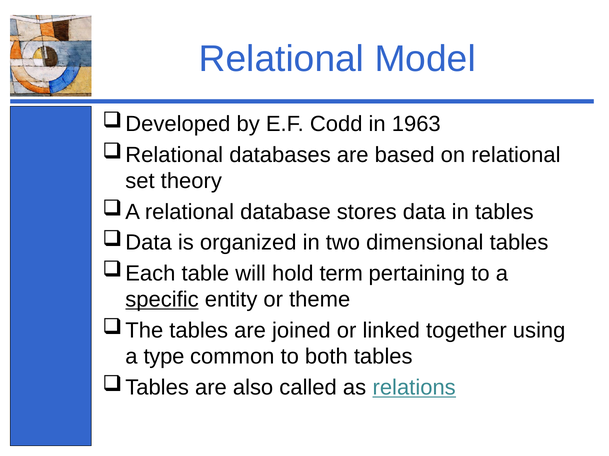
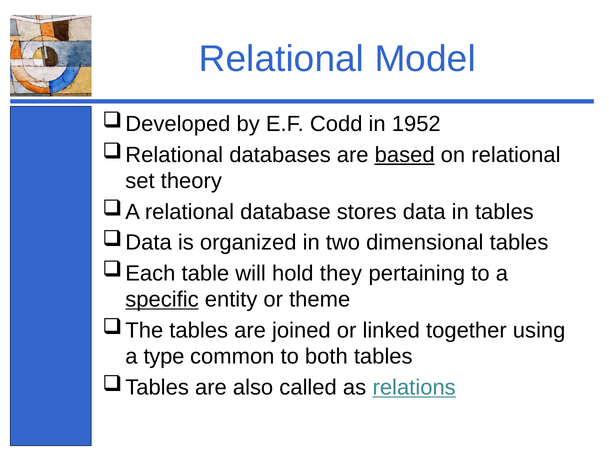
1963: 1963 -> 1952 (416, 124)
based underline: none -> present (405, 155)
term: term -> they (341, 274)
